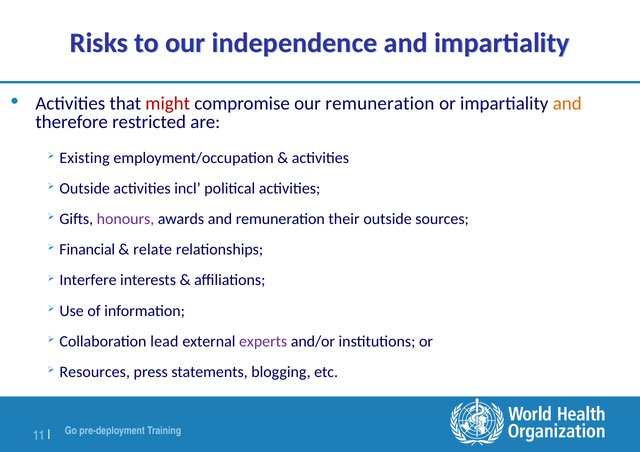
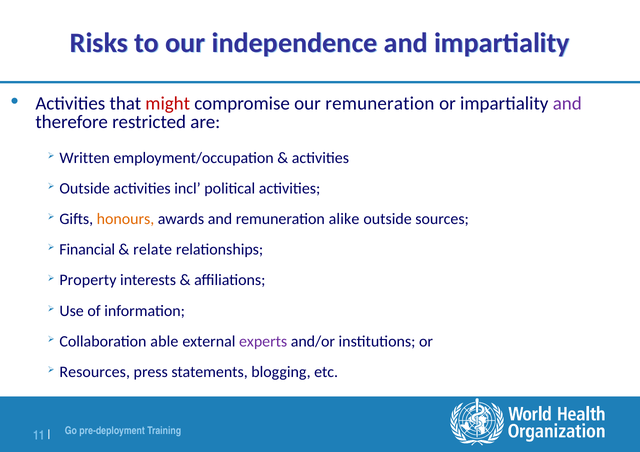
and colour: orange -> purple (567, 104)
Existing: Existing -> Written (85, 158)
honours colour: purple -> orange (125, 219)
their: their -> alike (344, 219)
Interfere: Interfere -> Property (88, 280)
lead: lead -> able (164, 342)
